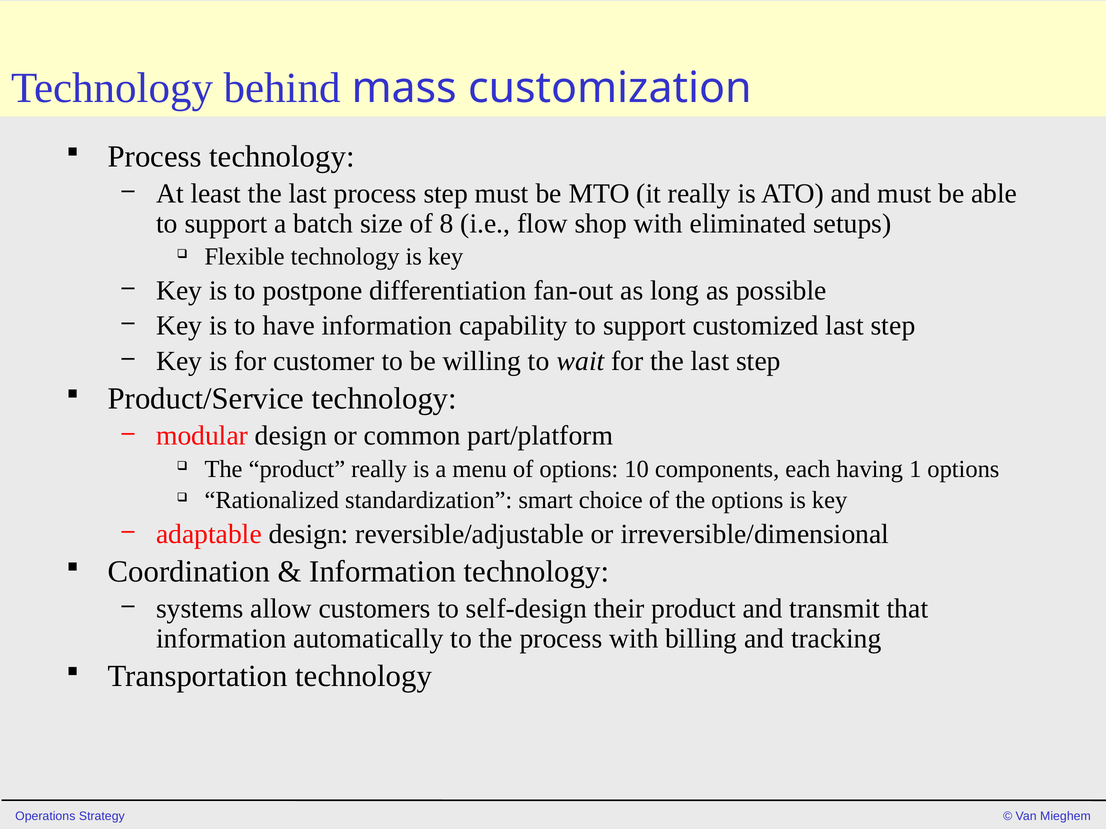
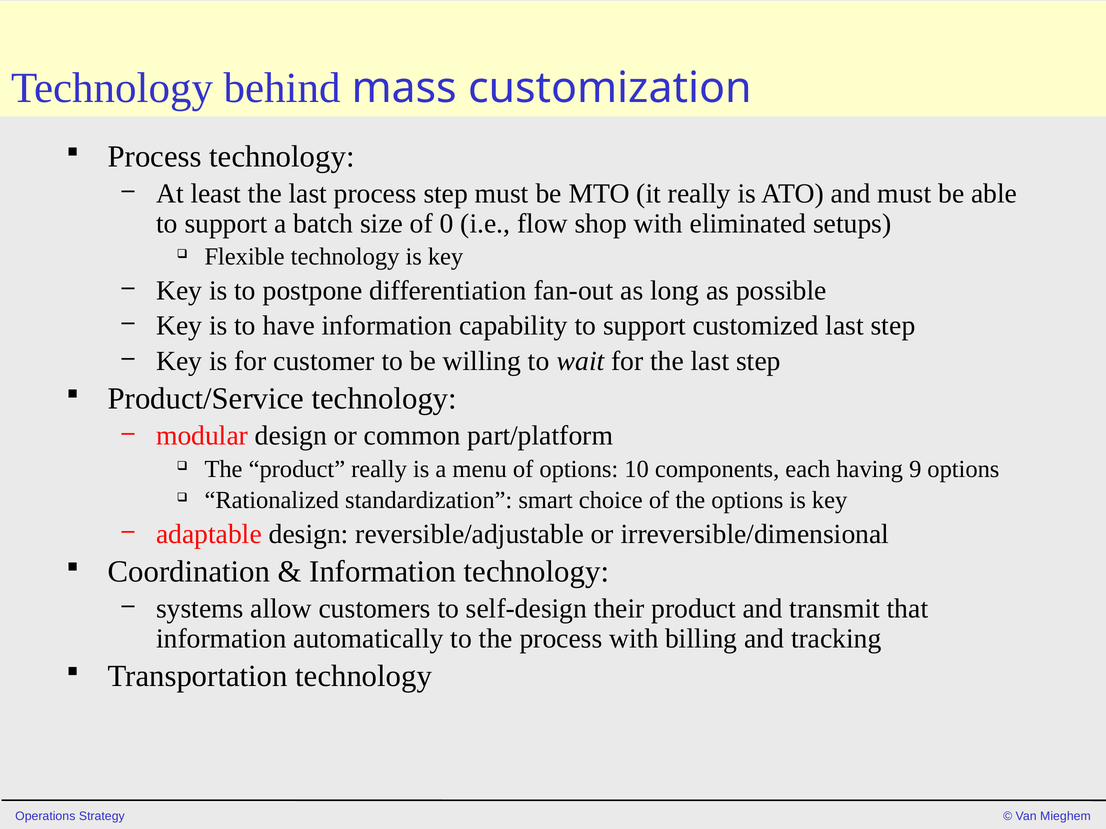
8: 8 -> 0 (447, 224)
1: 1 -> 9 (915, 469)
